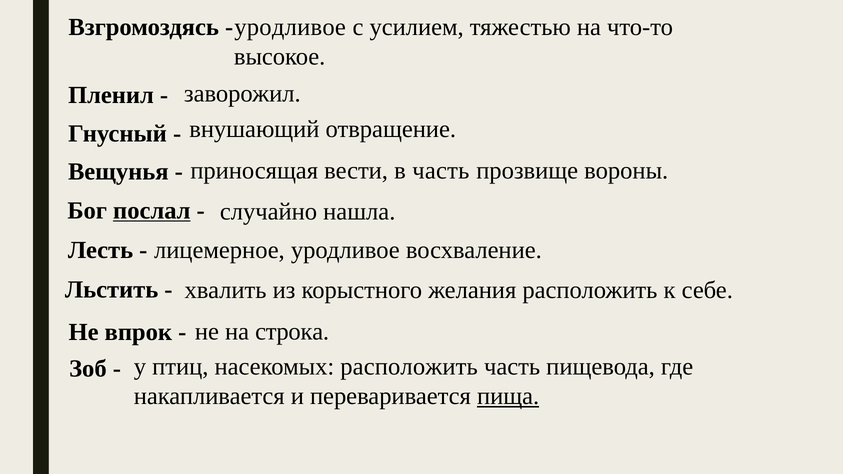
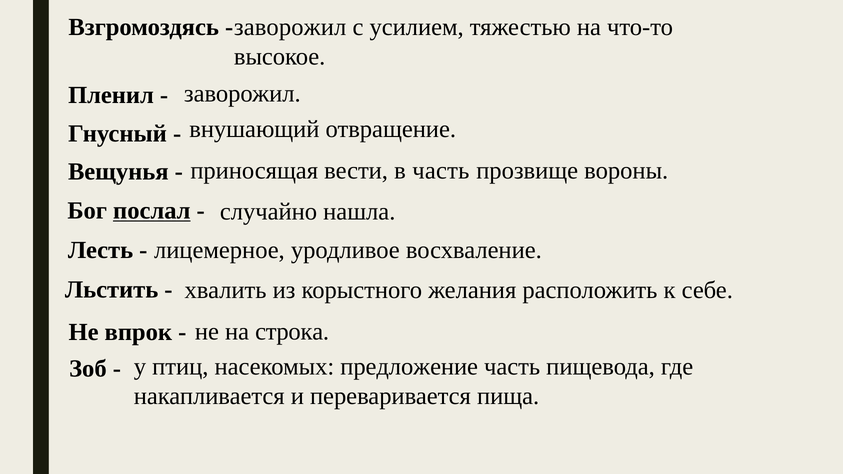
уродливое: уродливое -> заворожил (290, 27)
насекомых расположить: расположить -> предложение (409, 367)
пища underline: present -> none (508, 396)
